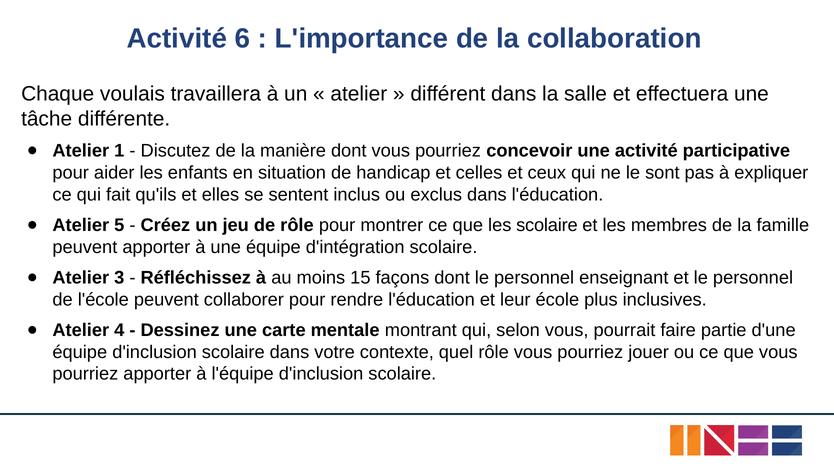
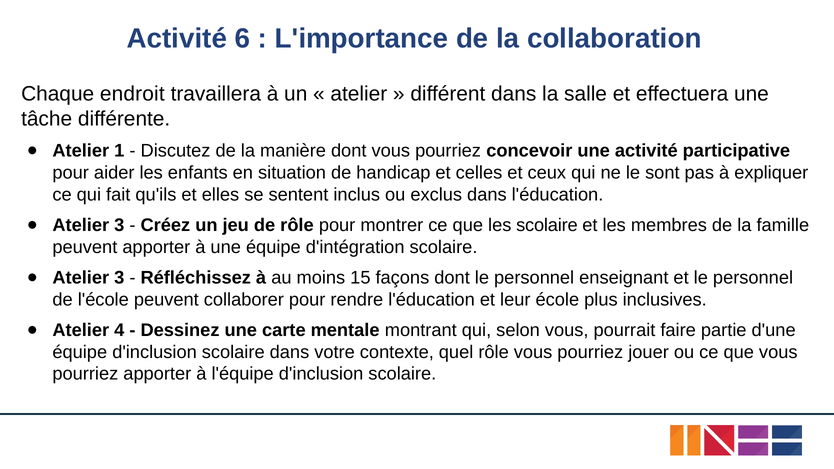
voulais: voulais -> endroit (132, 94)
5: 5 -> 3 (119, 225)
